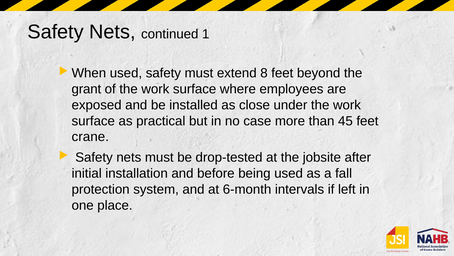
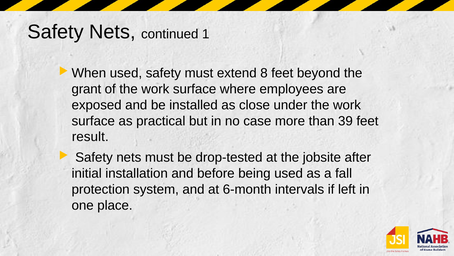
45: 45 -> 39 (345, 121)
crane: crane -> result (90, 137)
